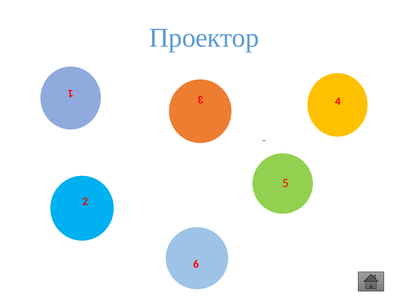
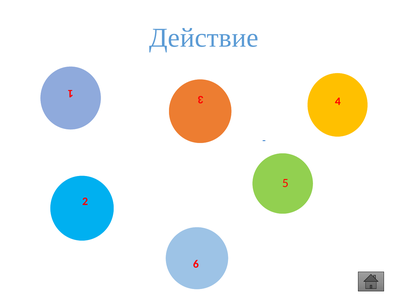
Проектор: Проектор -> Действие (204, 38)
